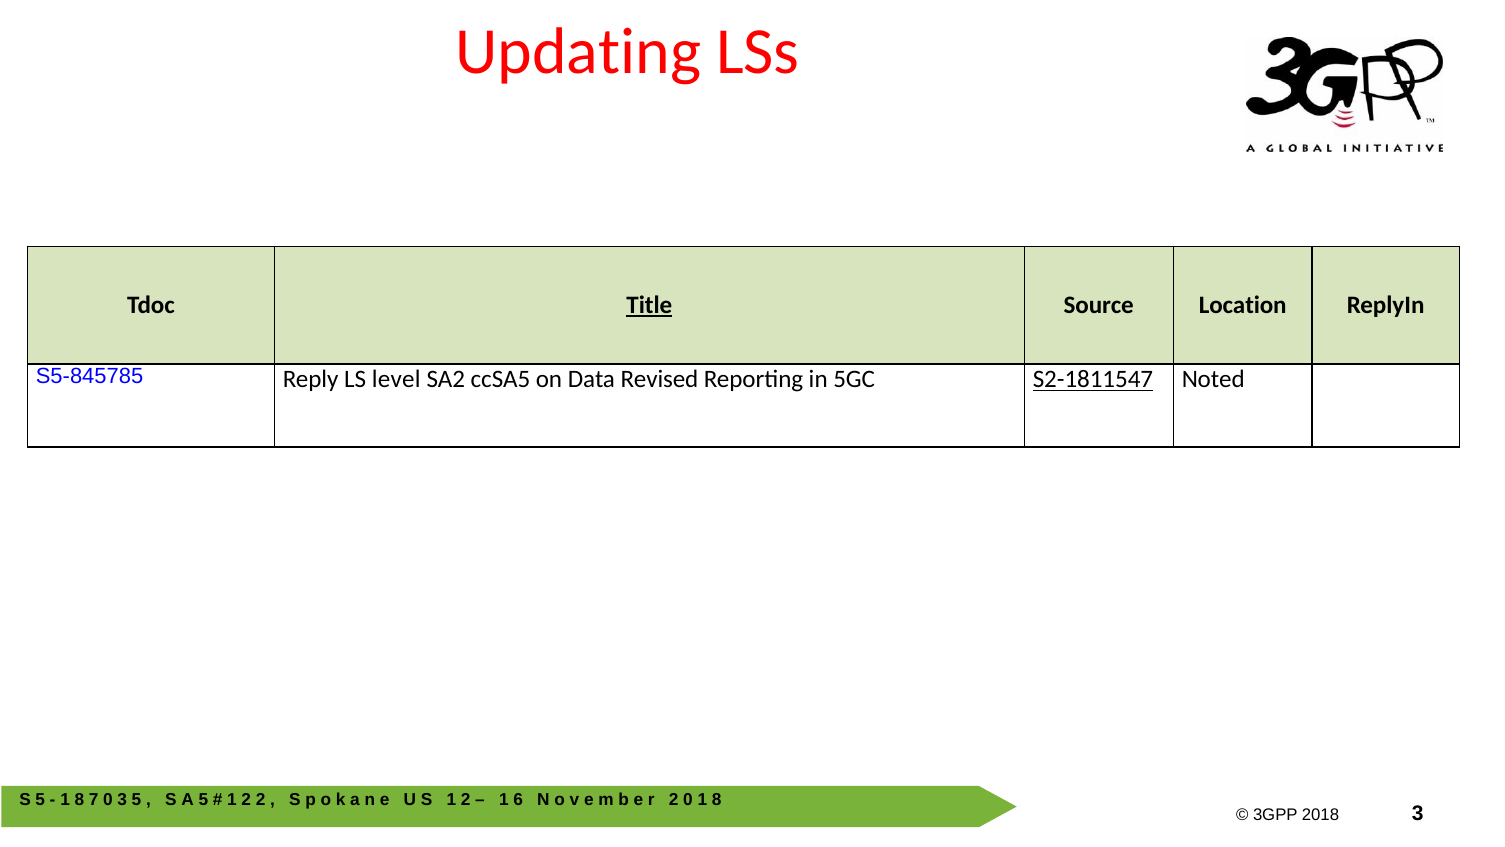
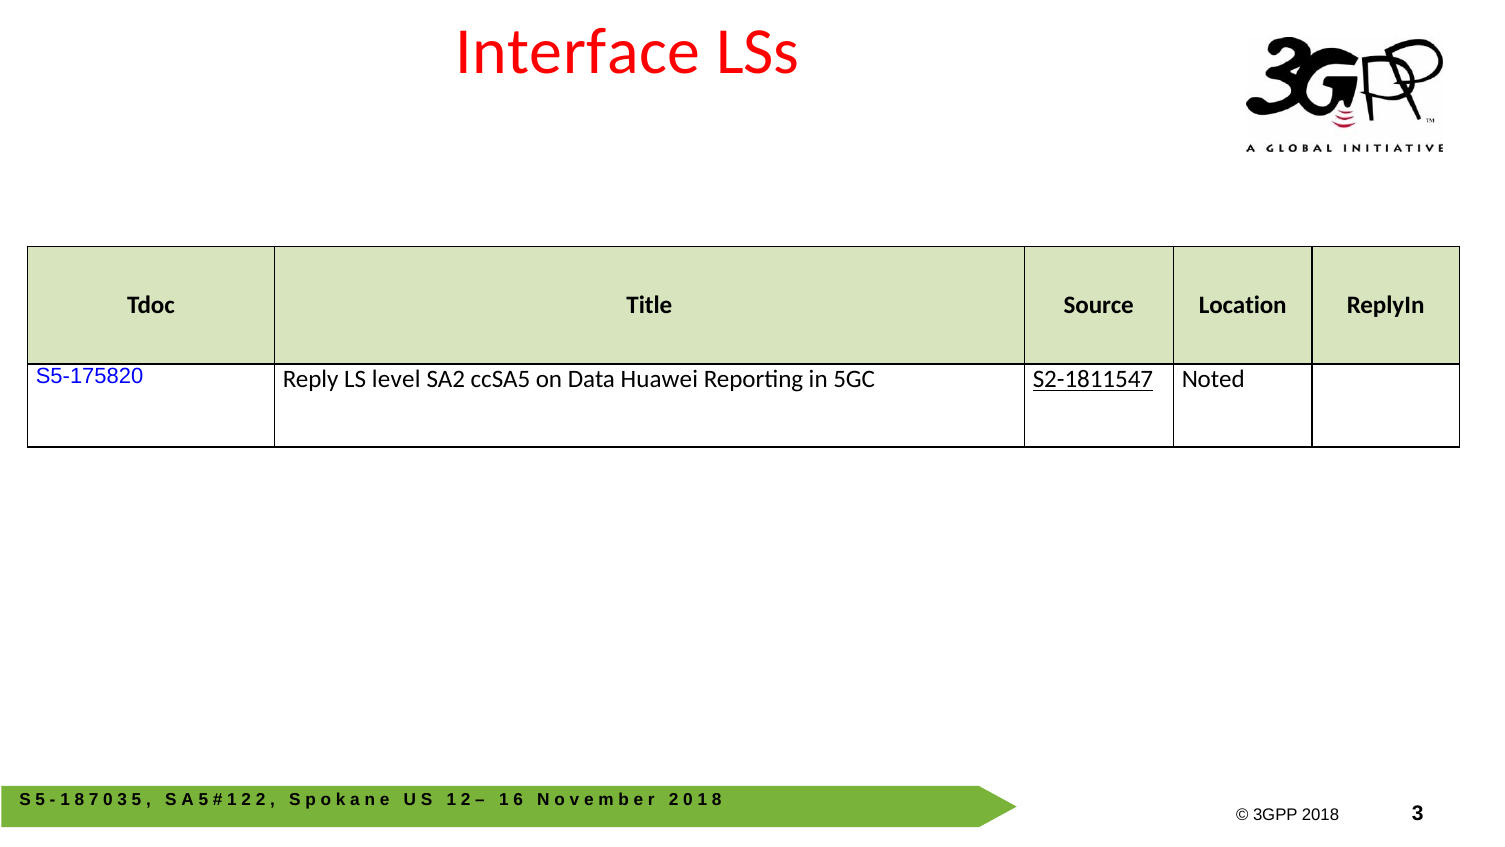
Updating: Updating -> Interface (578, 52)
Title underline: present -> none (649, 305)
S5-845785: S5-845785 -> S5-175820 (90, 377)
Revised: Revised -> Huawei (659, 379)
